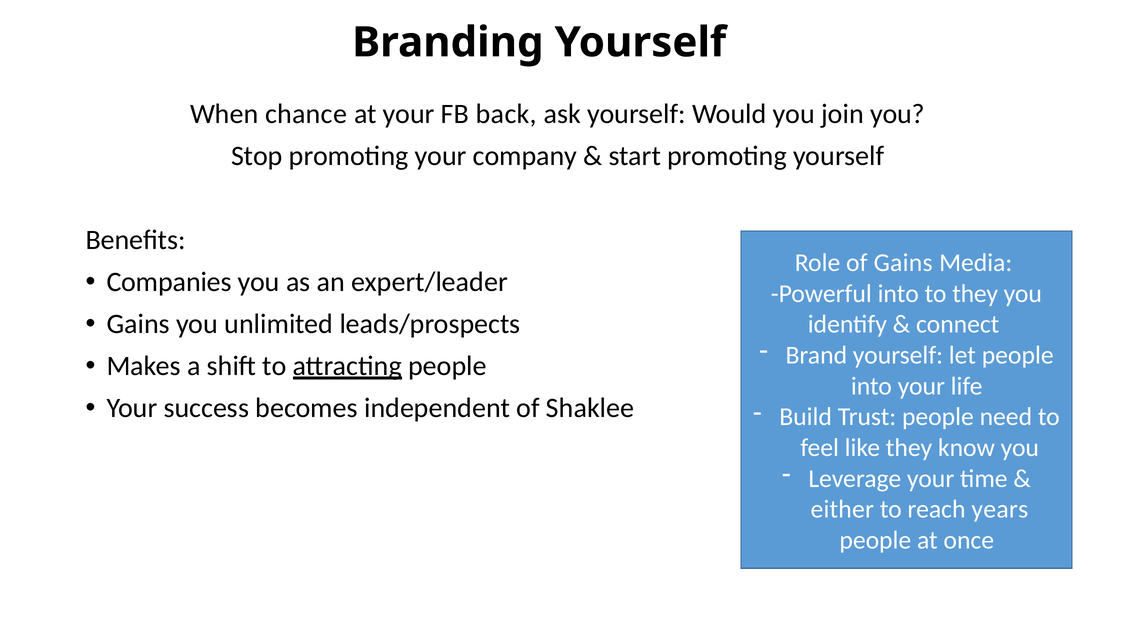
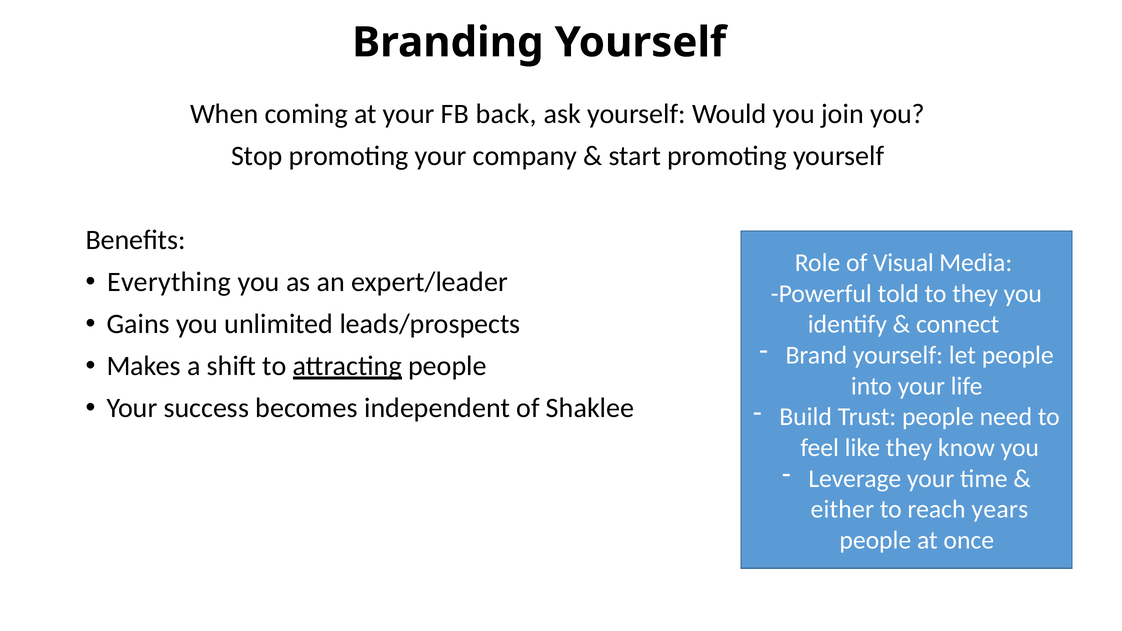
chance: chance -> coming (306, 114)
of Gains: Gains -> Visual (903, 263)
Companies: Companies -> Everything (169, 282)
Powerful into: into -> told (898, 294)
